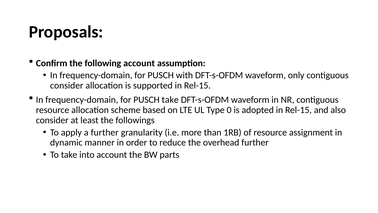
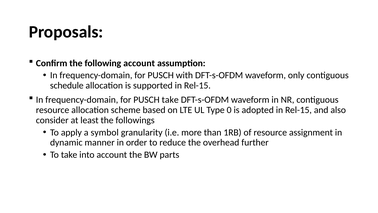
consider: consider -> schedule (67, 85)
a further: further -> symbol (105, 132)
